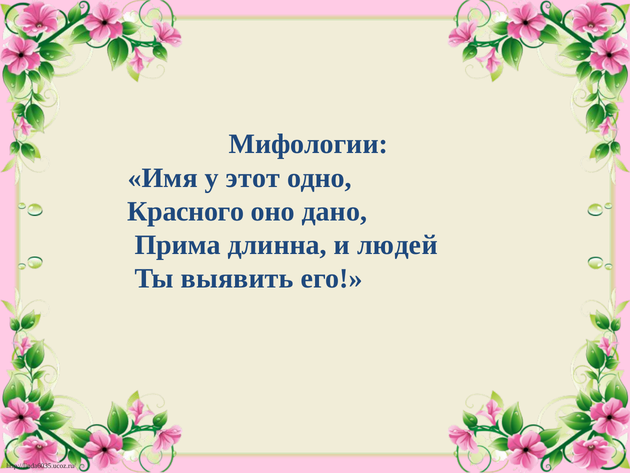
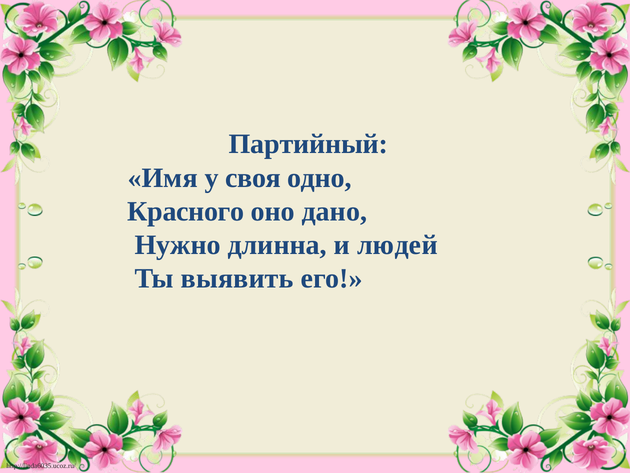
Мифологии: Мифологии -> Партийный (308, 144)
этот: этот -> своя (253, 178)
Прима: Прима -> Нужно (178, 245)
